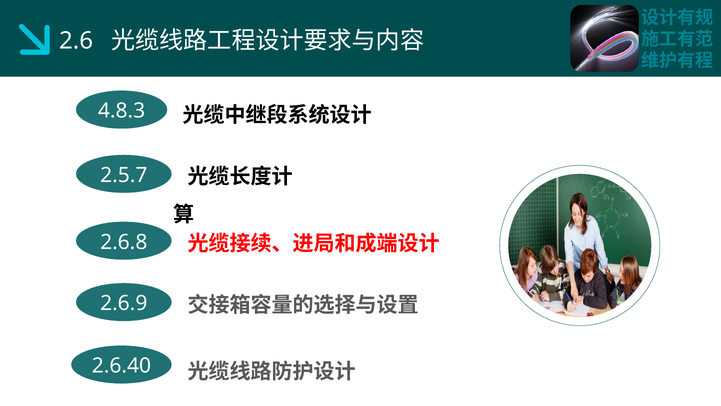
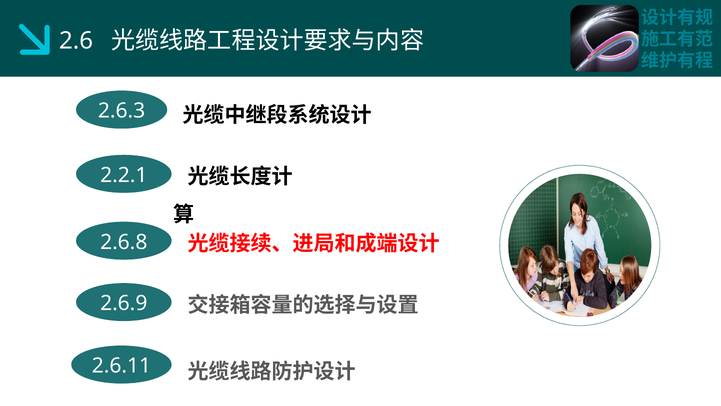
4.8.3: 4.8.3 -> 2.6.3 (122, 111)
2.5.7: 2.5.7 -> 2.2.1 (124, 175)
2.6.40: 2.6.40 -> 2.6.11 (121, 366)
